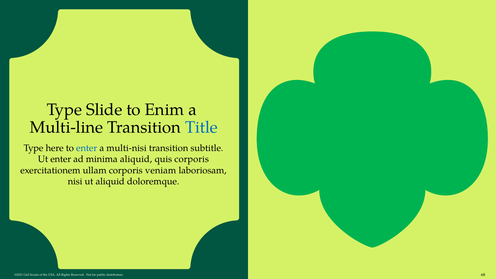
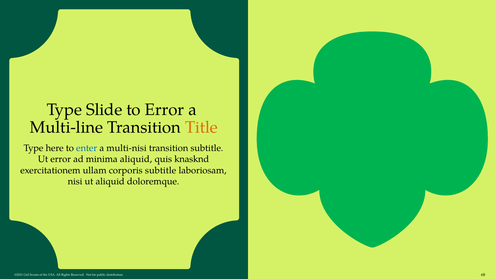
to Enim: Enim -> Error (164, 110)
Title colour: blue -> orange (201, 127)
Ut enter: enter -> error (61, 159)
quis corporis: corporis -> knasknd (192, 159)
corporis veniam: veniam -> subtitle (161, 170)
